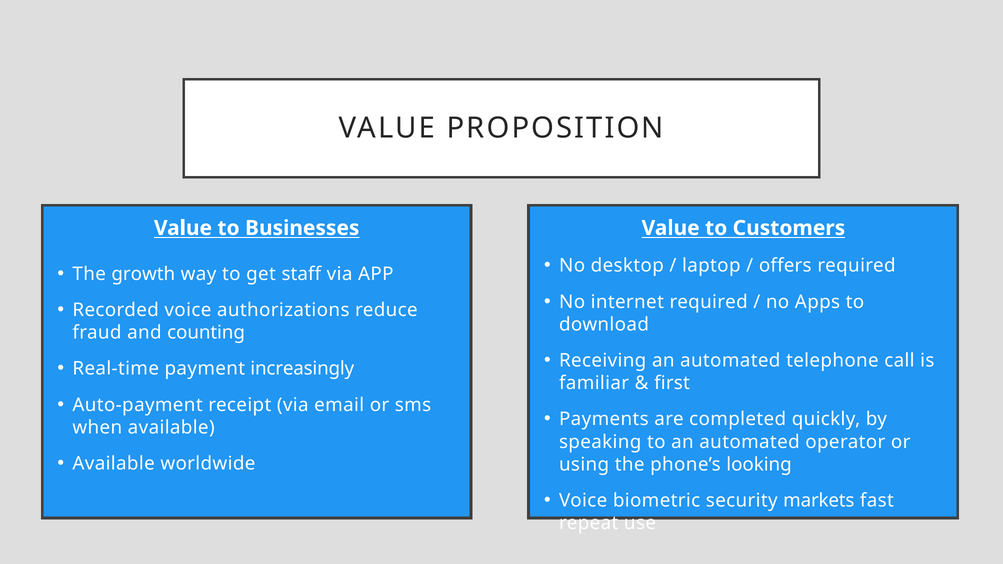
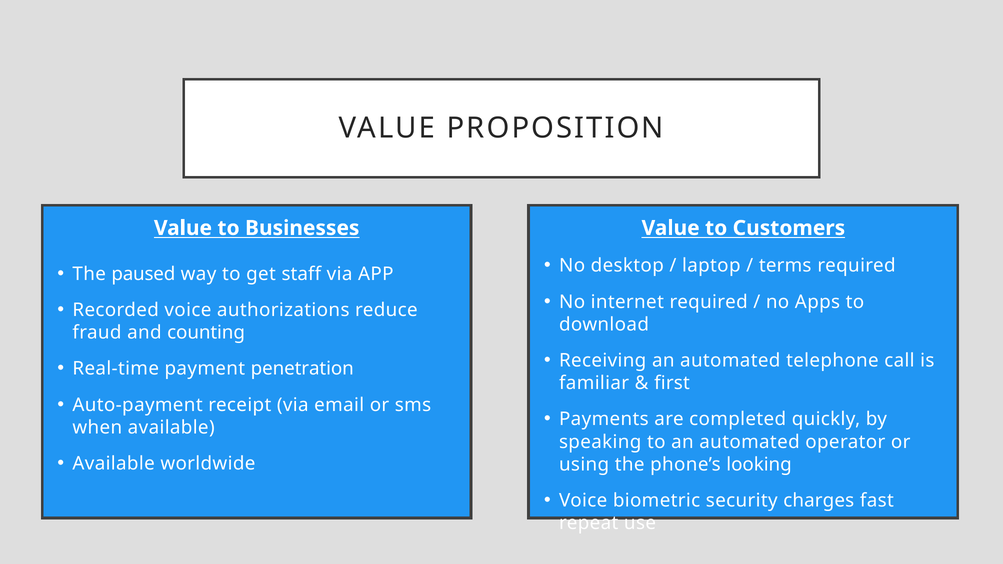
offers: offers -> terms (785, 266)
growth: growth -> paused (143, 274)
increasingly: increasingly -> penetration (302, 369)
markets: markets -> charges (819, 501)
